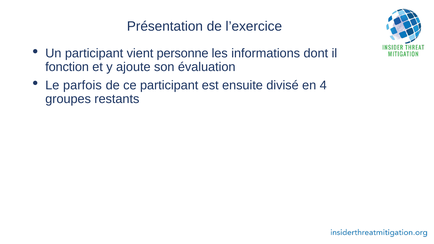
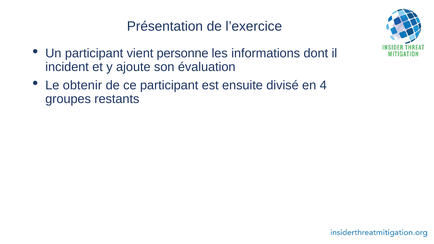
fonction: fonction -> incident (67, 67)
parfois: parfois -> obtenir (82, 85)
